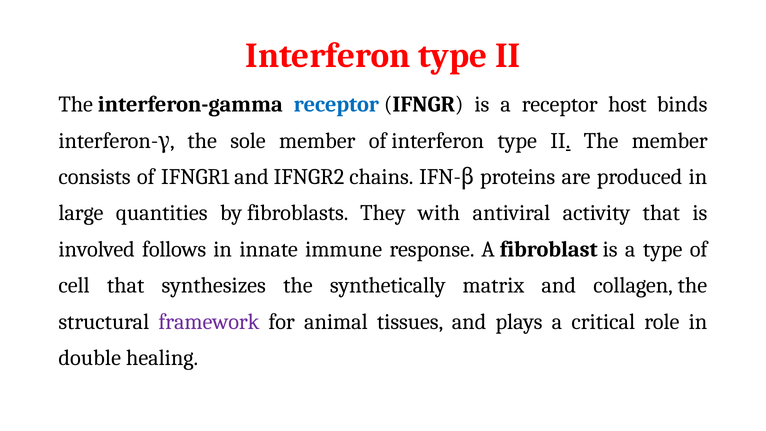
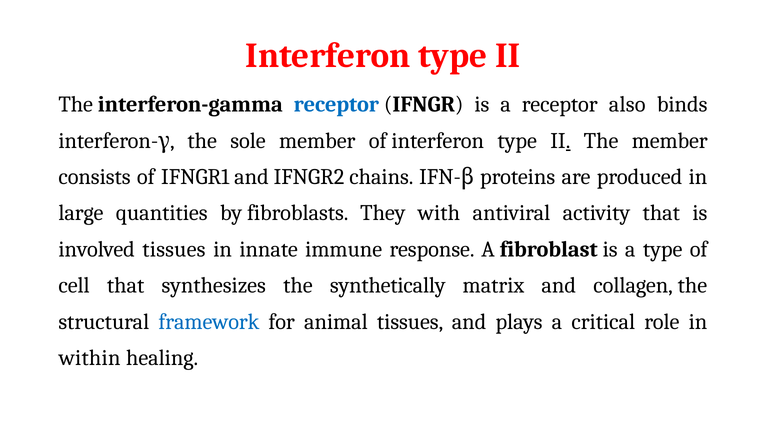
host: host -> also (627, 104)
involved follows: follows -> tissues (174, 249)
framework colour: purple -> blue (209, 322)
double: double -> within (90, 358)
